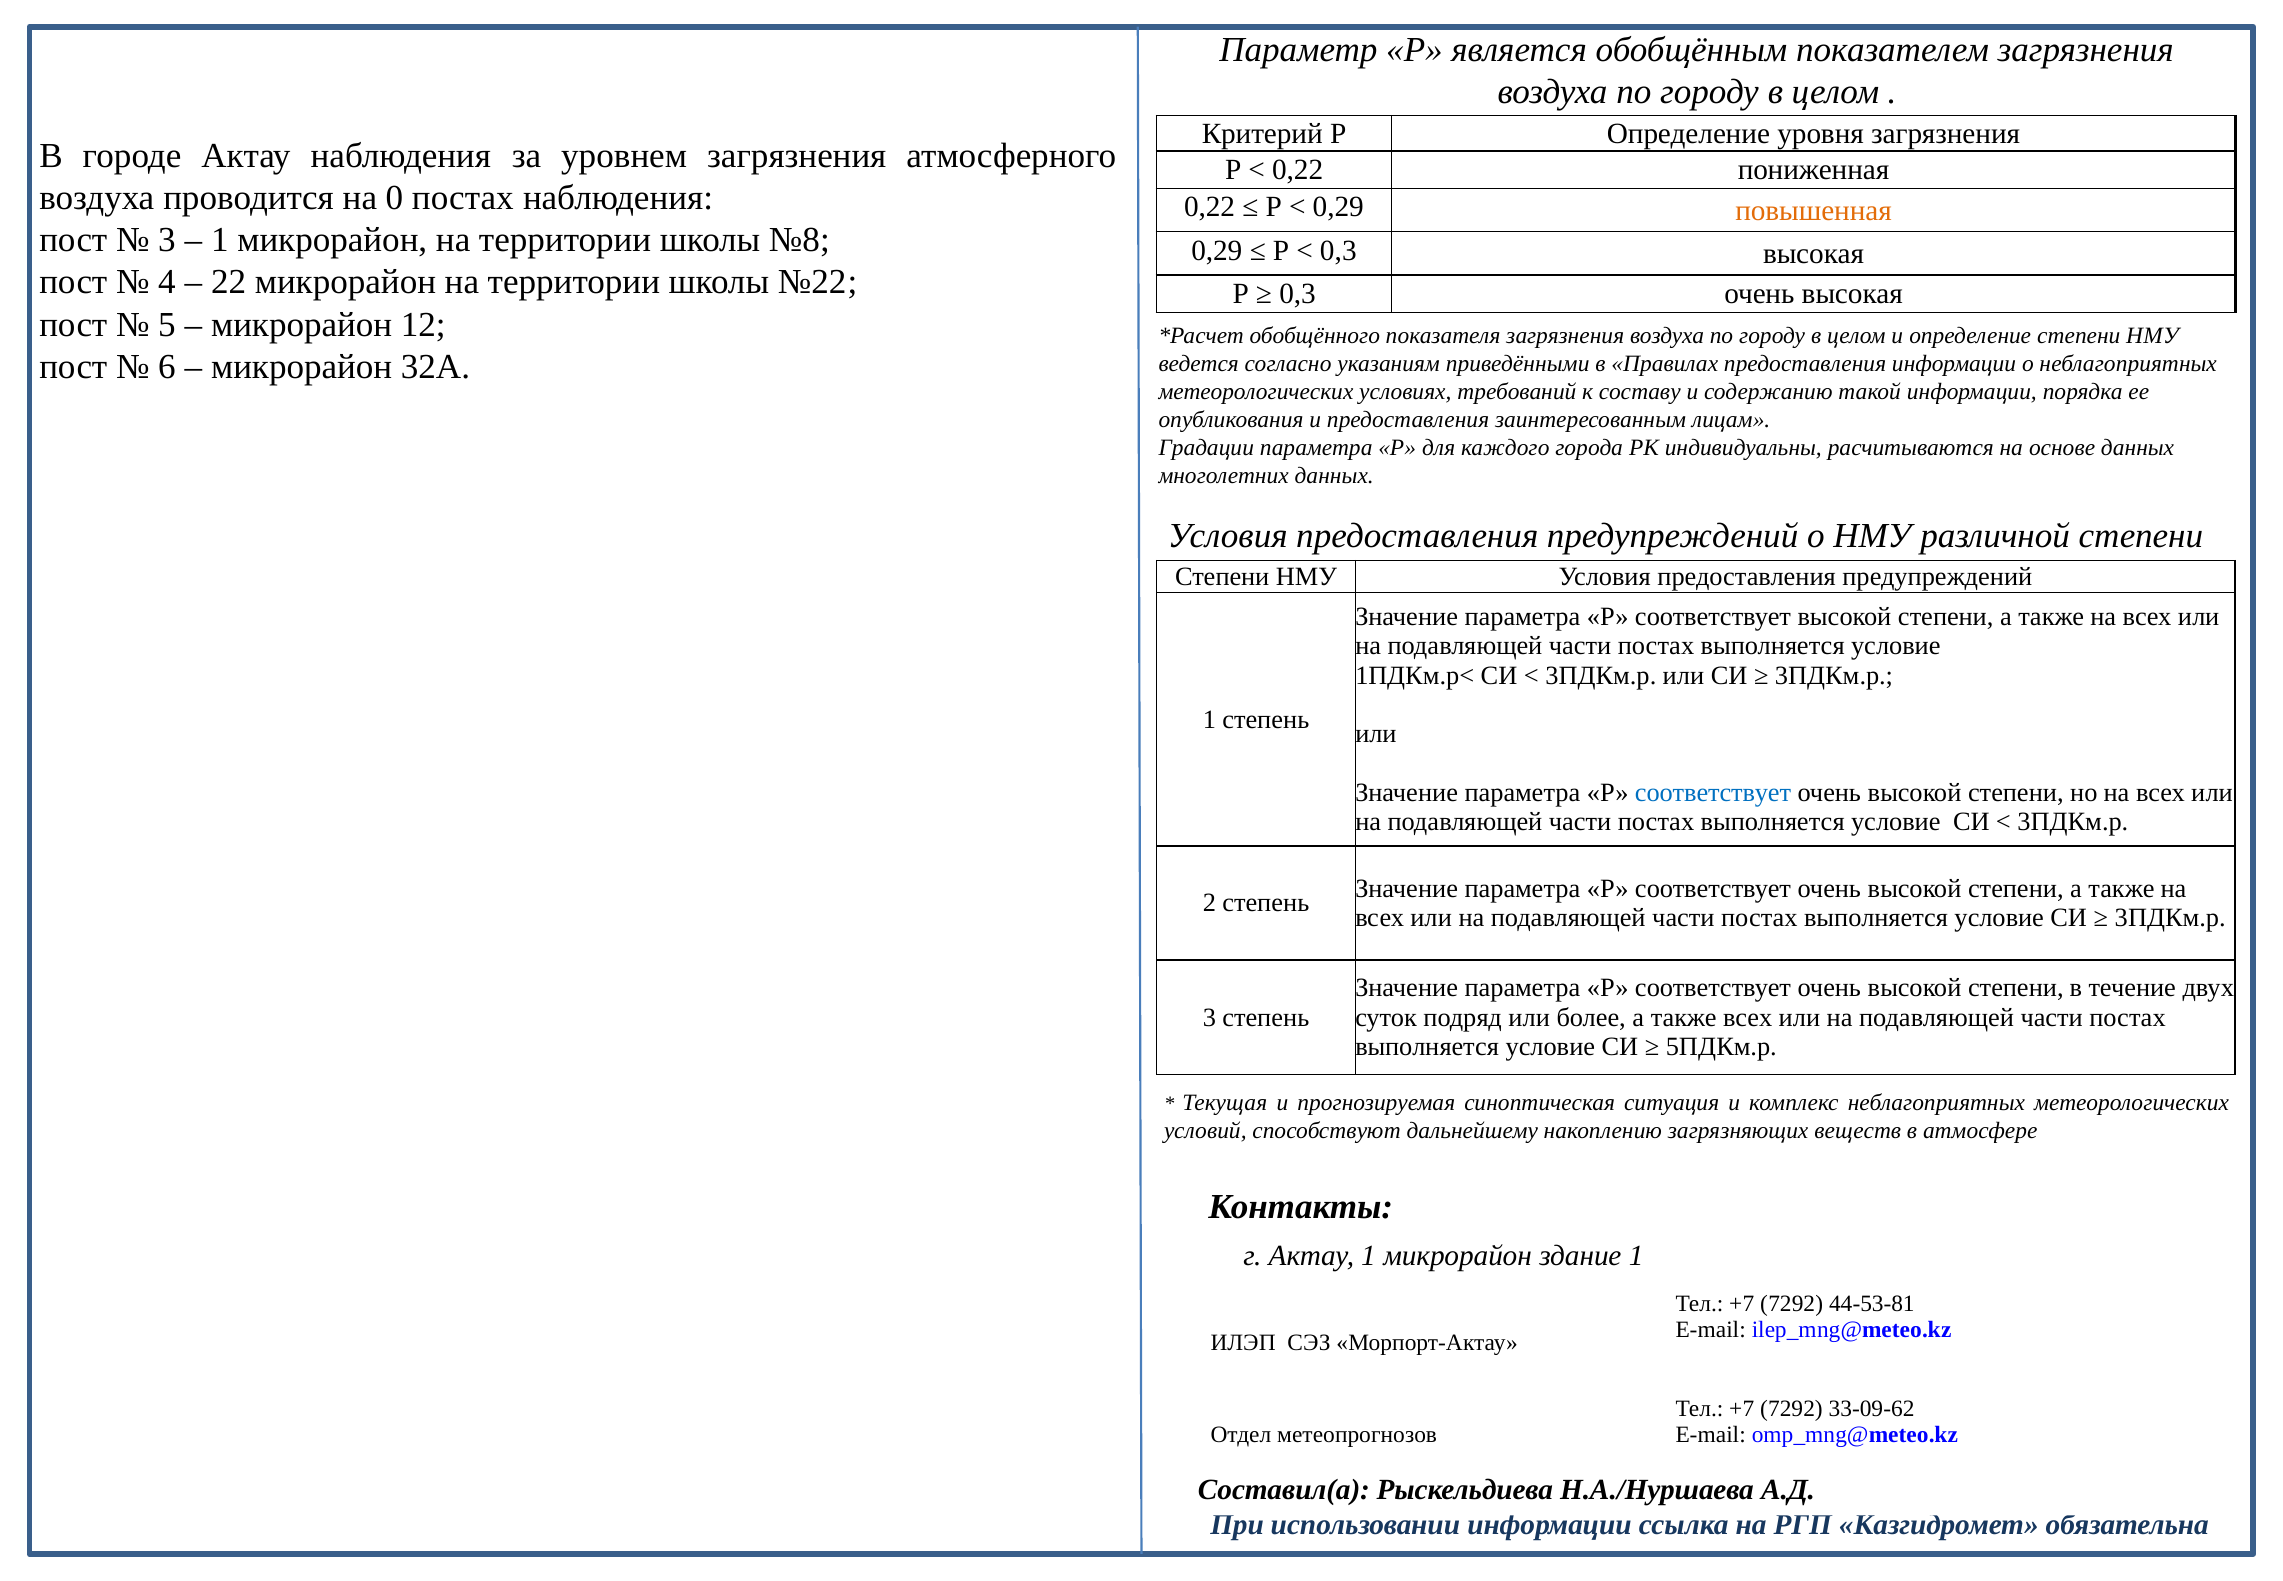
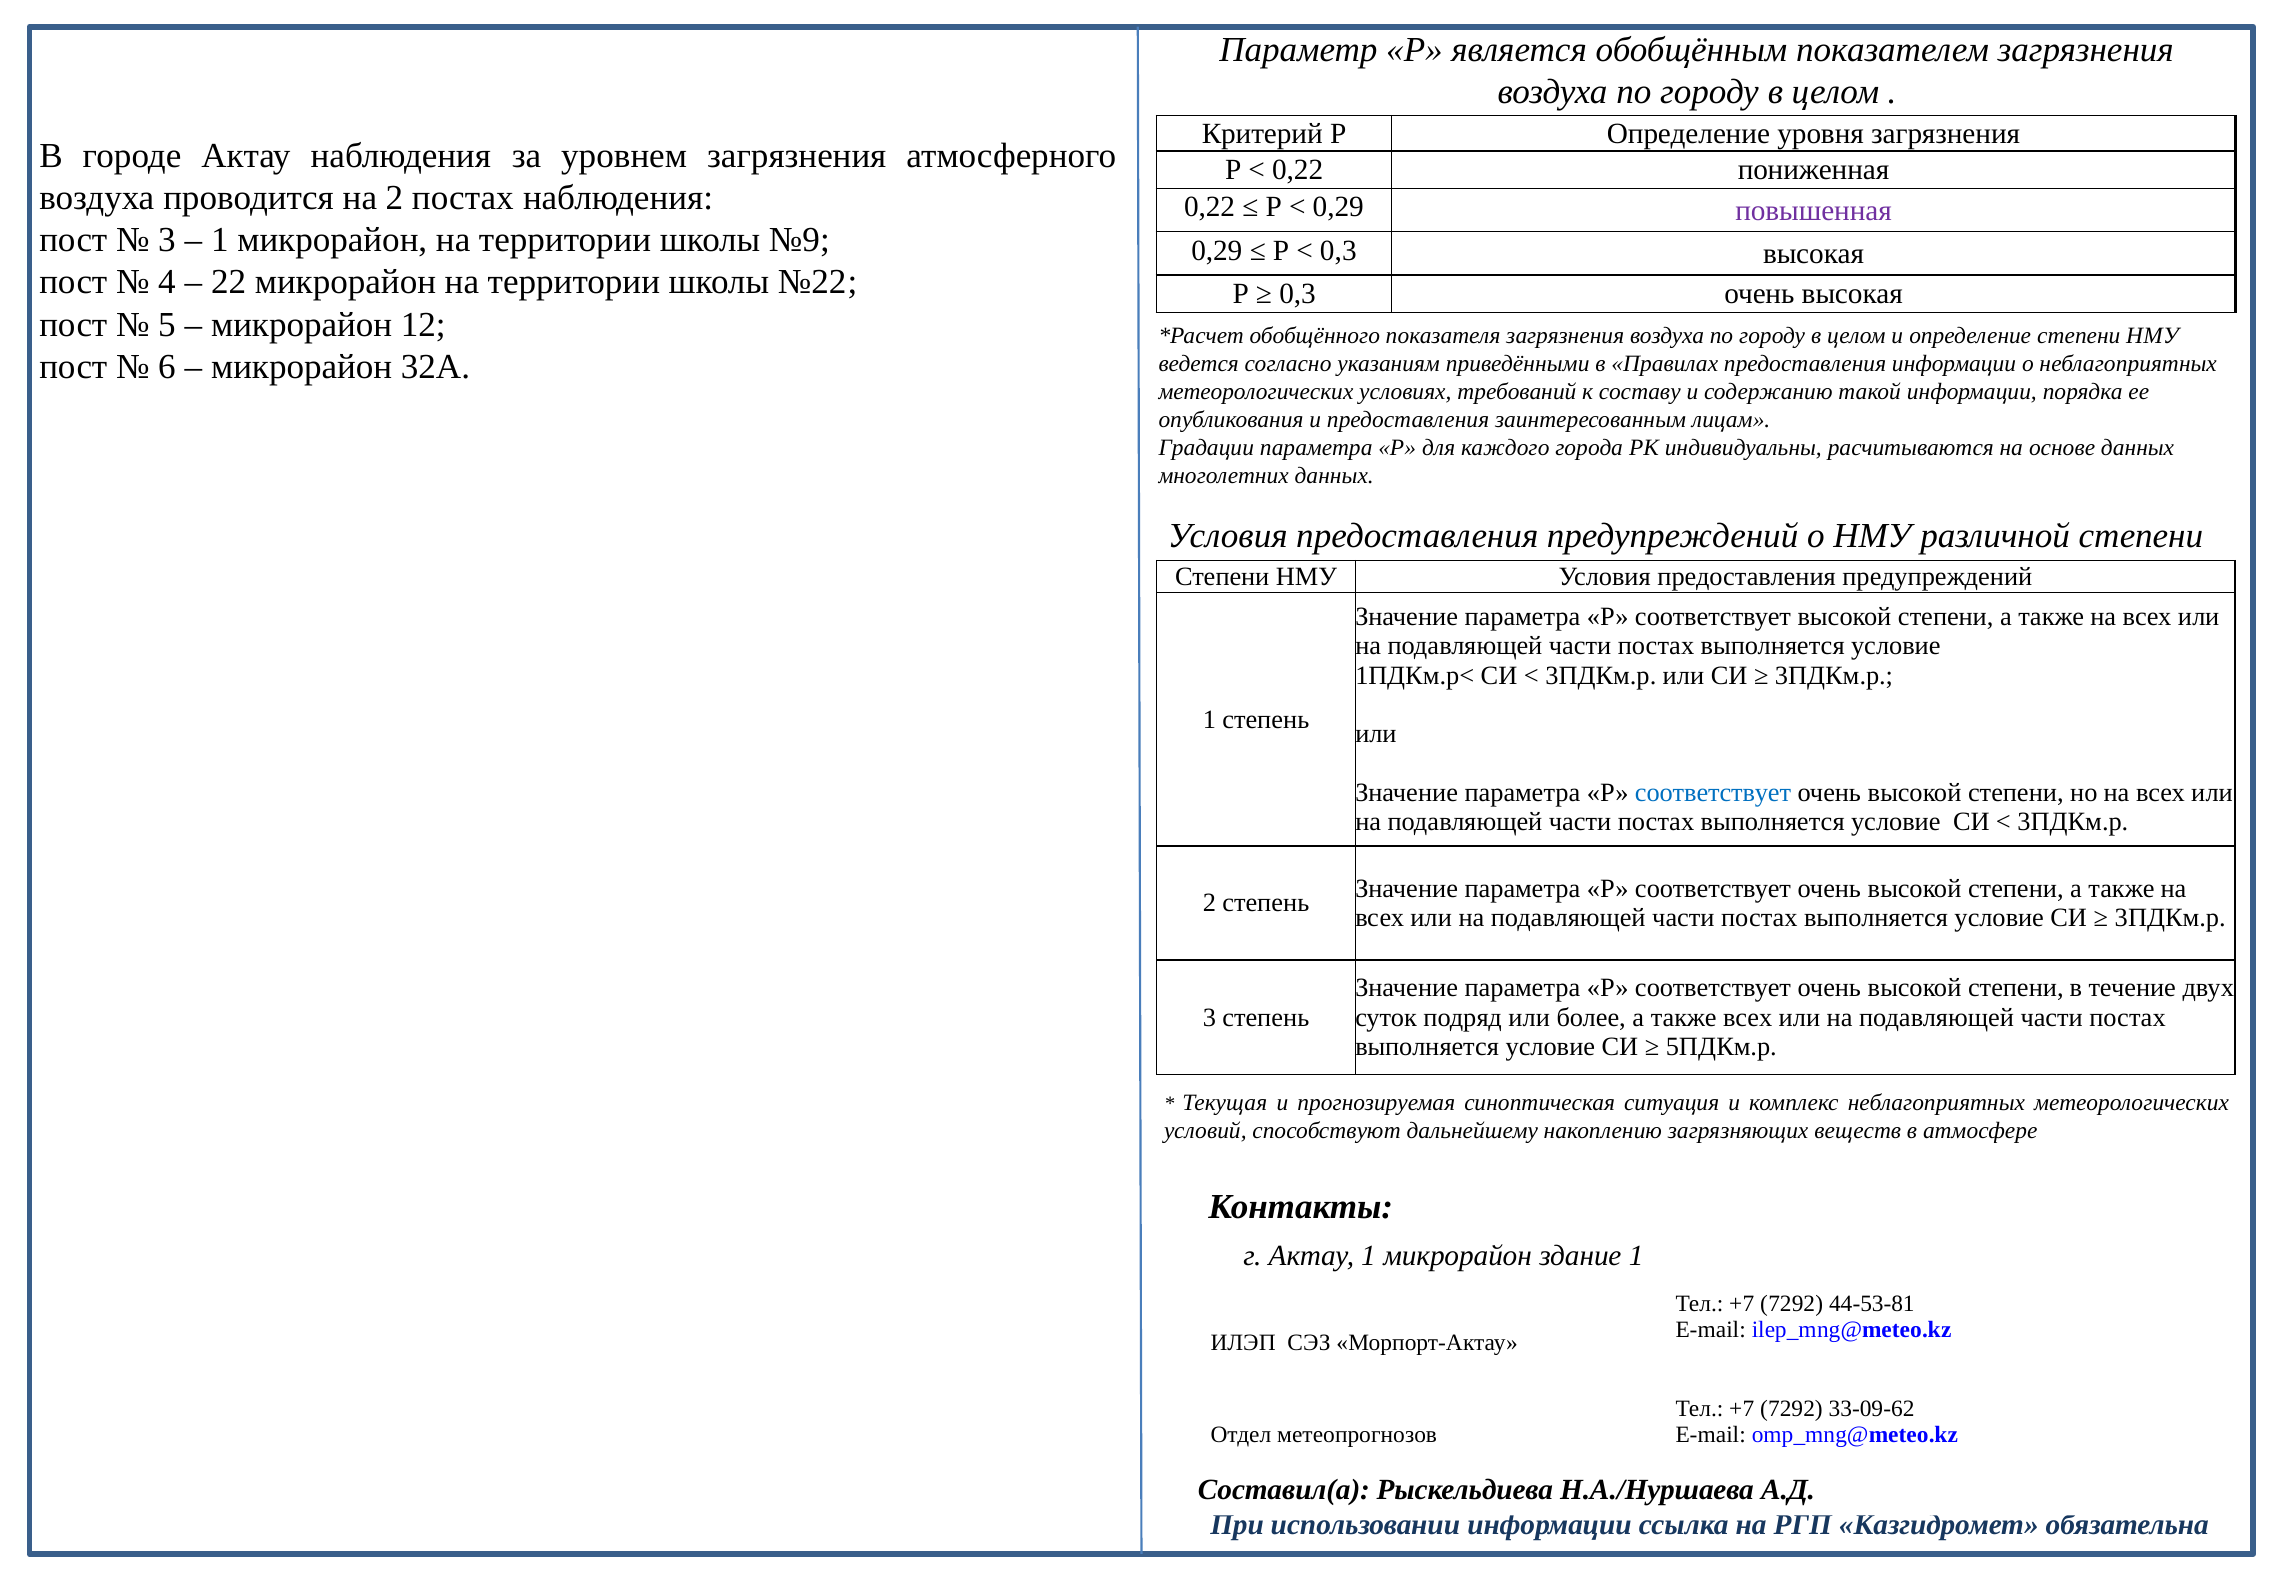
на 0: 0 -> 2 (394, 198)
повышенная colour: orange -> purple (1814, 210)
№8: №8 -> №9 (799, 240)
